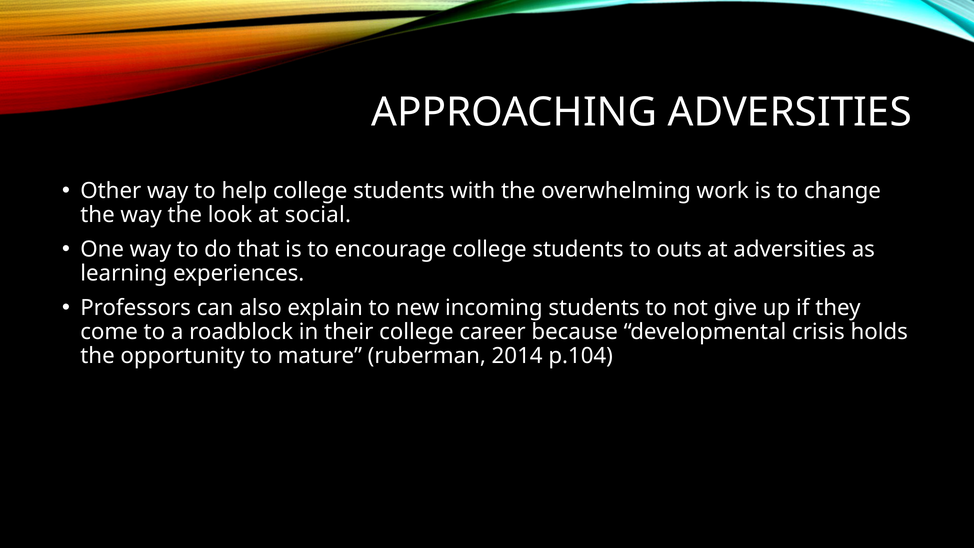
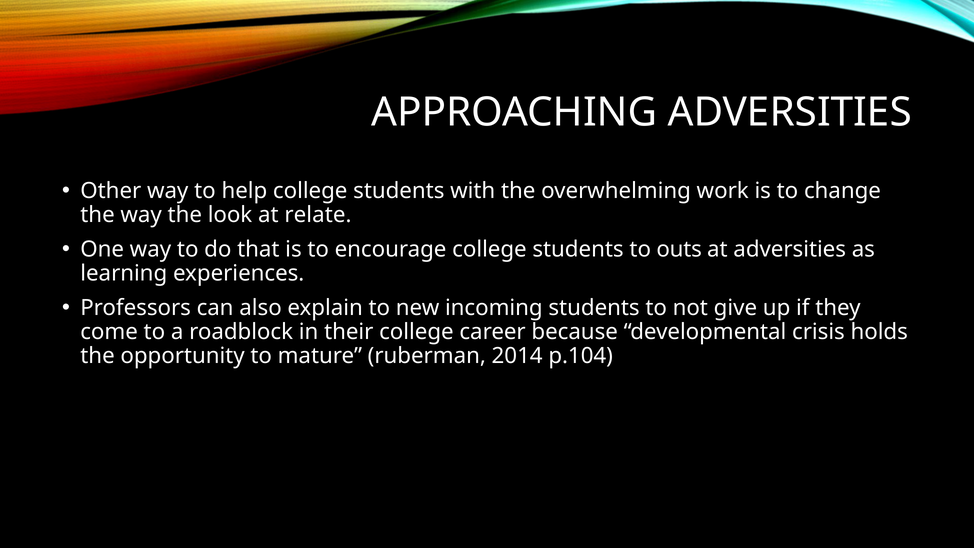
social: social -> relate (318, 215)
